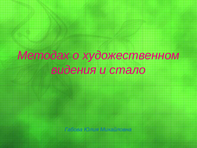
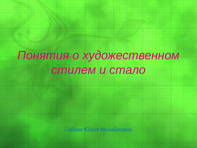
Методах: Методах -> Понятия (43, 55)
видения: видения -> стилем (74, 70)
